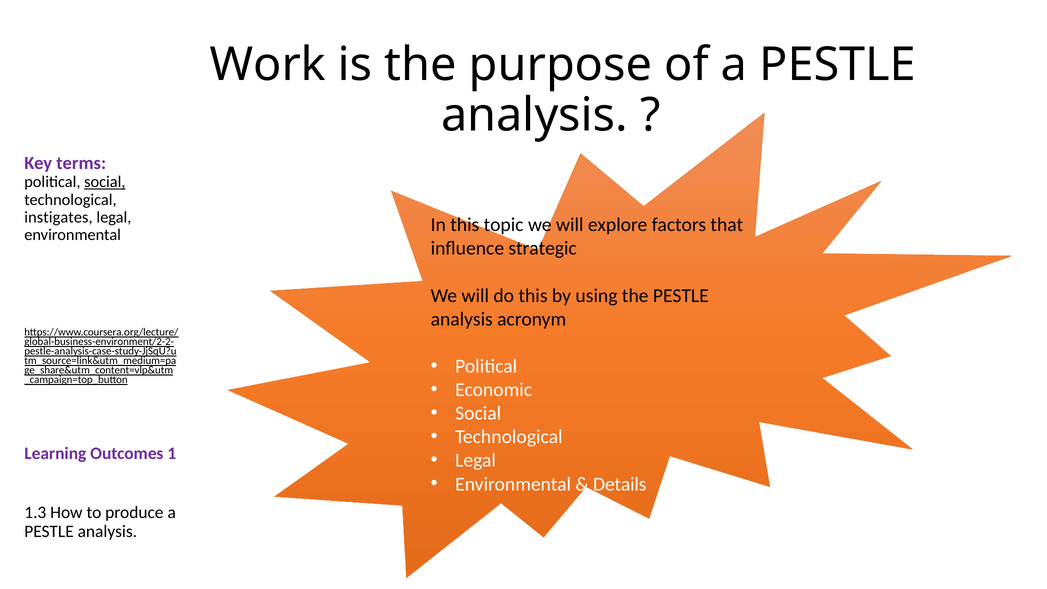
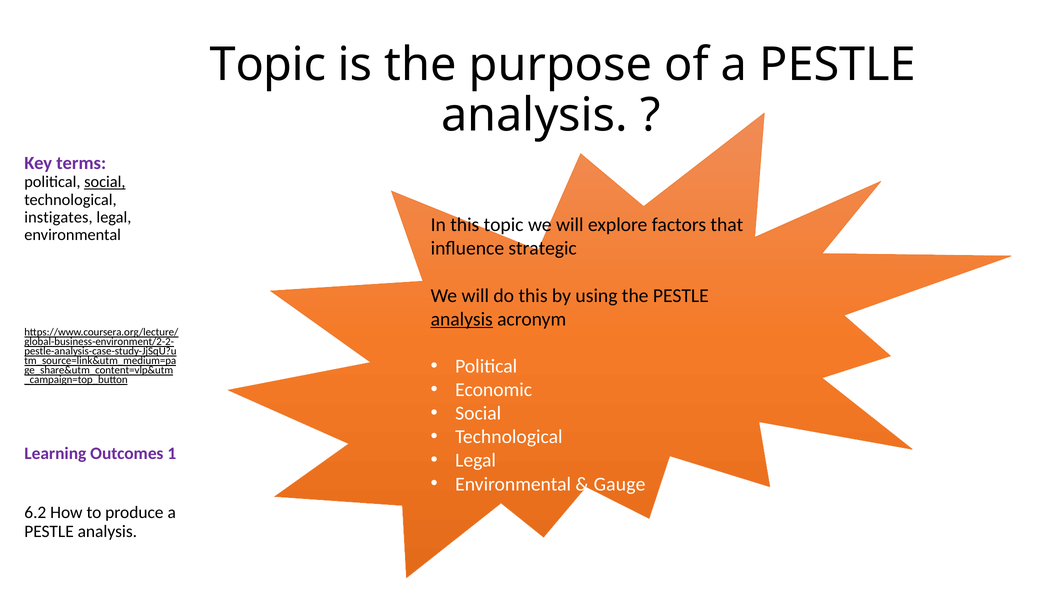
Work: Work -> Topic (268, 65)
analysis underline: none -> present (462, 319)
Details: Details -> Gauge (620, 484)
1.3: 1.3 -> 6.2 (35, 513)
